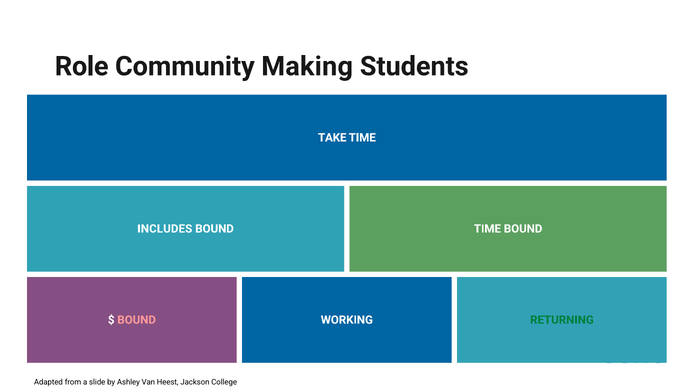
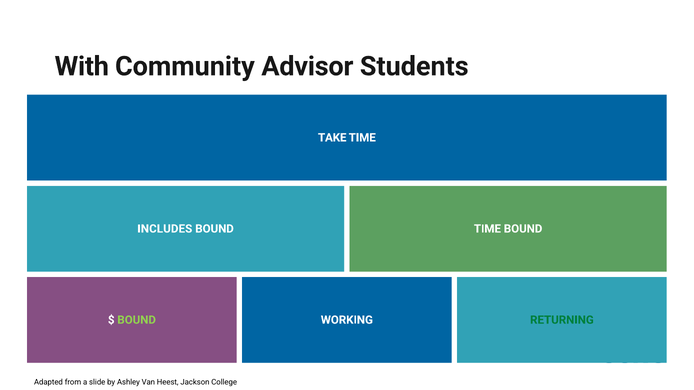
Role: Role -> With (82, 66)
Making: Making -> Advisor (307, 66)
BOUND colour: pink -> light green (137, 320)
